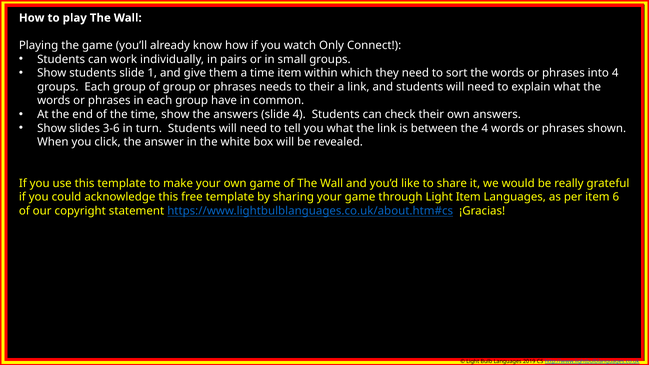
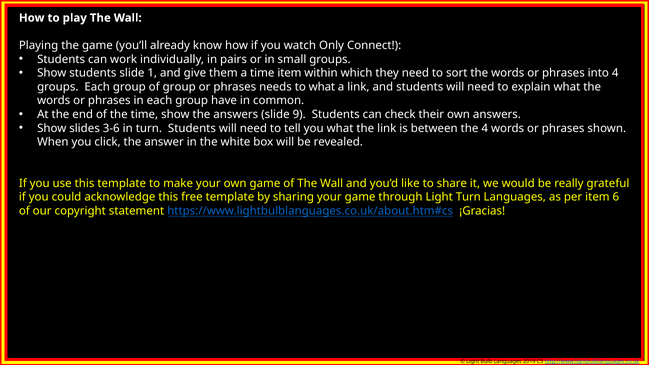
to their: their -> what (322, 87)
slide 4: 4 -> 9 (299, 114)
Light Item: Item -> Turn (468, 197)
